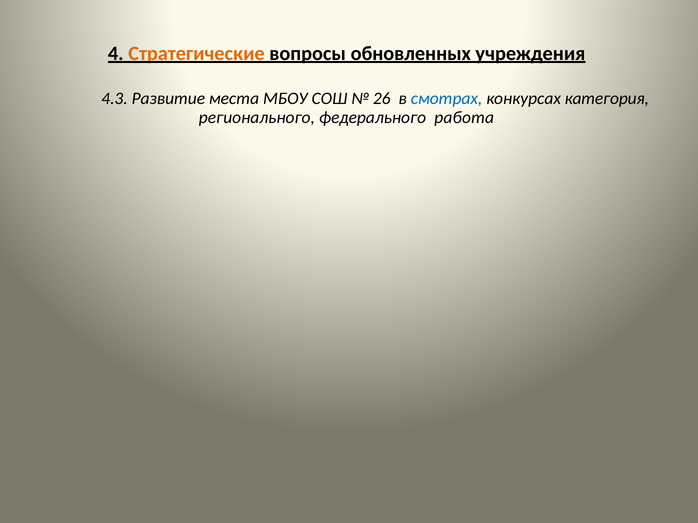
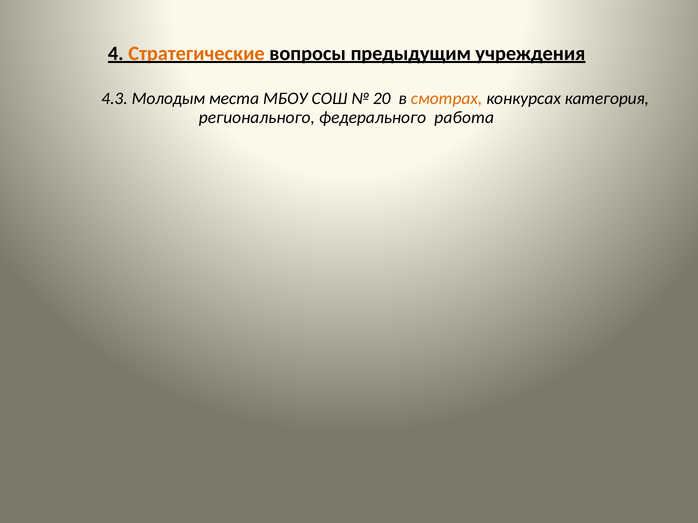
обновленных: обновленных -> предыдущим (411, 53)
Развитие: Развитие -> Молодым (168, 98)
26: 26 -> 20 (382, 98)
смотрах colour: blue -> orange (447, 98)
